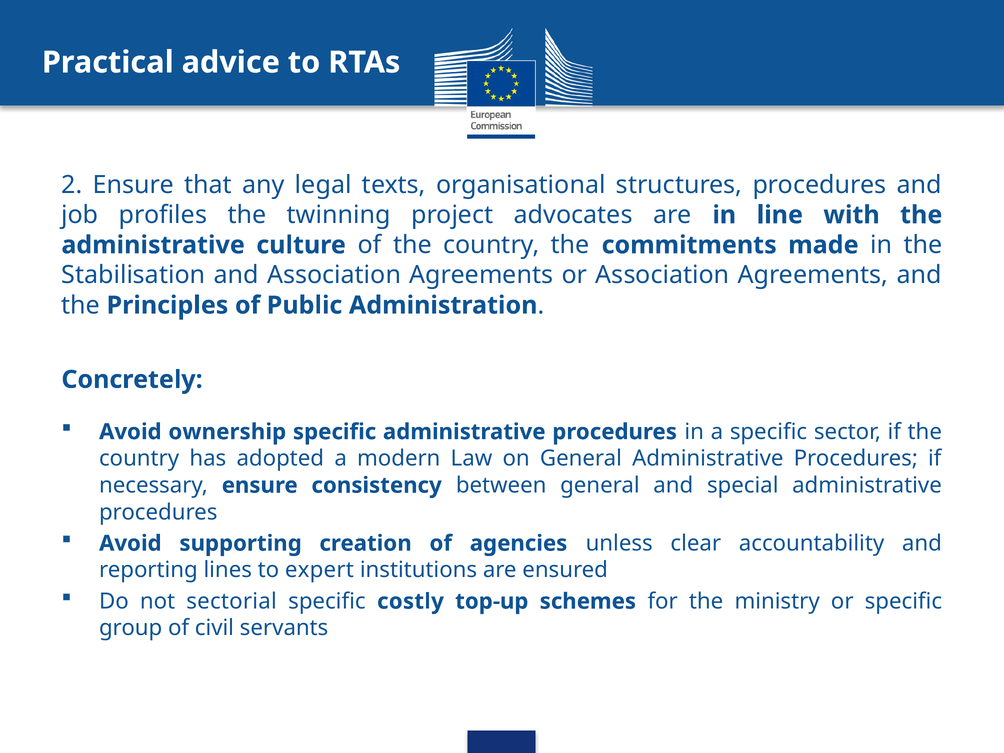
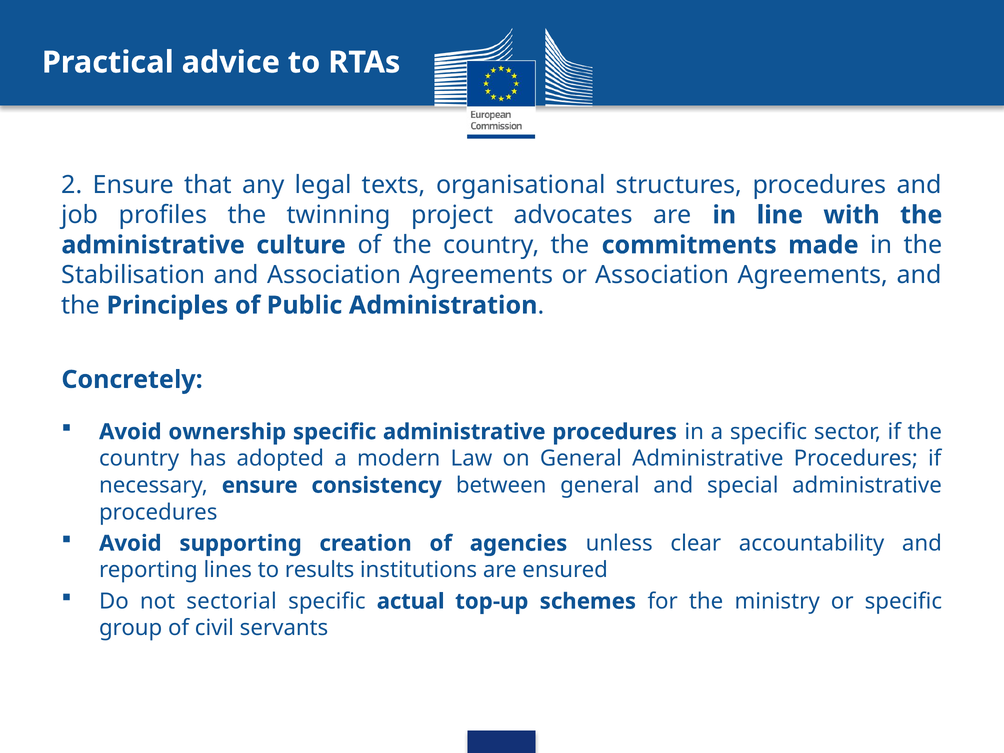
expert: expert -> results (320, 570)
costly: costly -> actual (411, 601)
